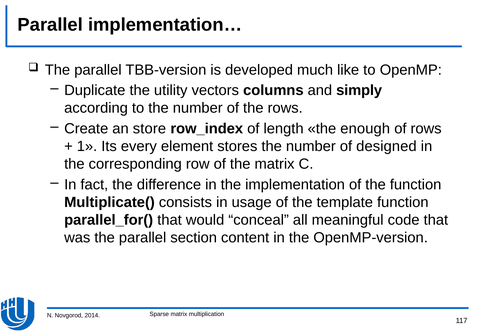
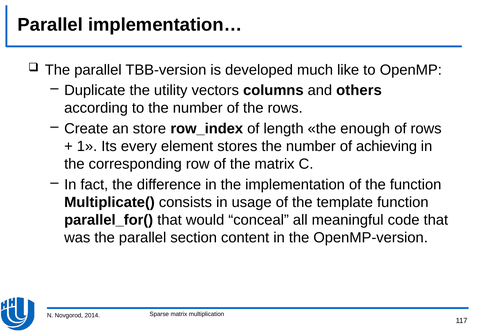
simply: simply -> others (359, 90)
designed: designed -> achieving (387, 146)
